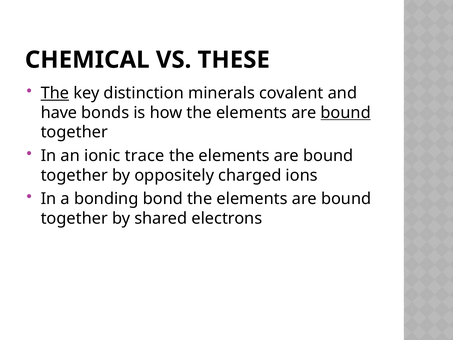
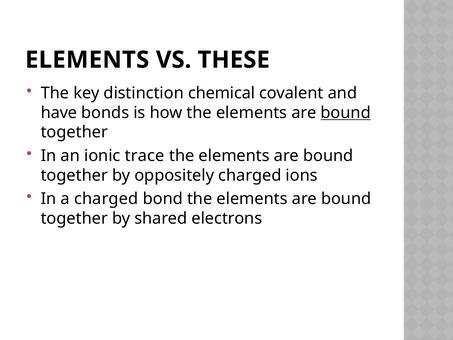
CHEMICAL: CHEMICAL -> ELEMENTS (87, 60)
The underline: present -> none (55, 93)
minerals: minerals -> chemical (222, 93)
a bonding: bonding -> charged (106, 199)
